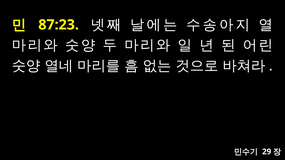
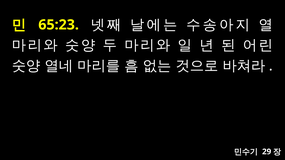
87:23: 87:23 -> 65:23 (59, 25)
